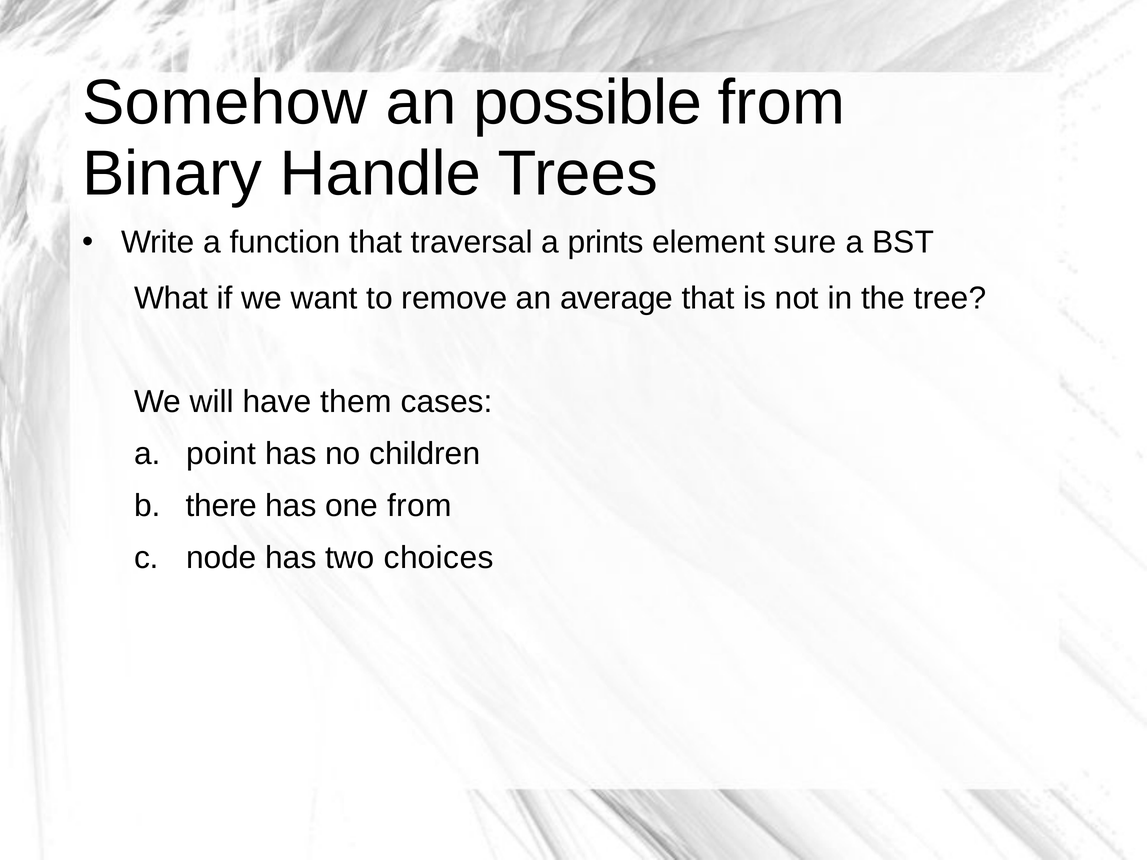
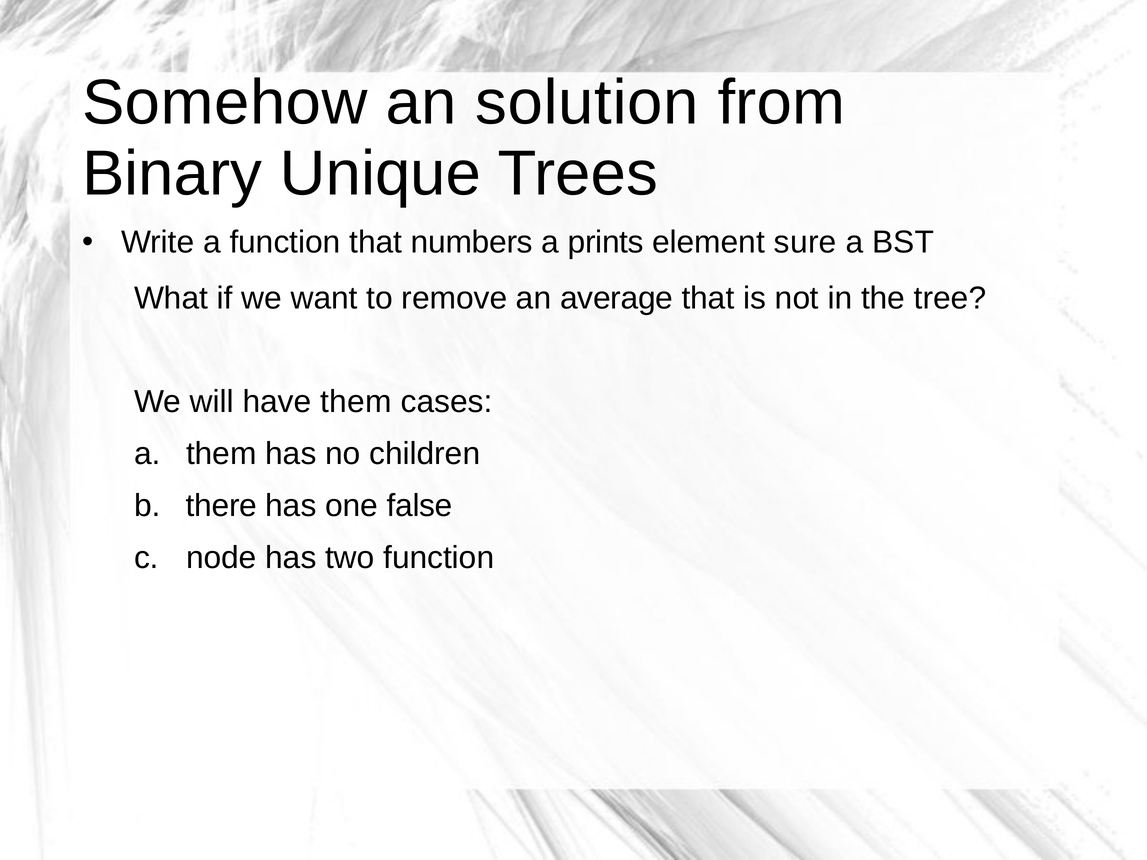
possible: possible -> solution (587, 103)
Handle: Handle -> Unique (380, 174)
traversal: traversal -> numbers (472, 242)
a point: point -> them (221, 454)
one from: from -> false (420, 506)
two choices: choices -> function (439, 558)
